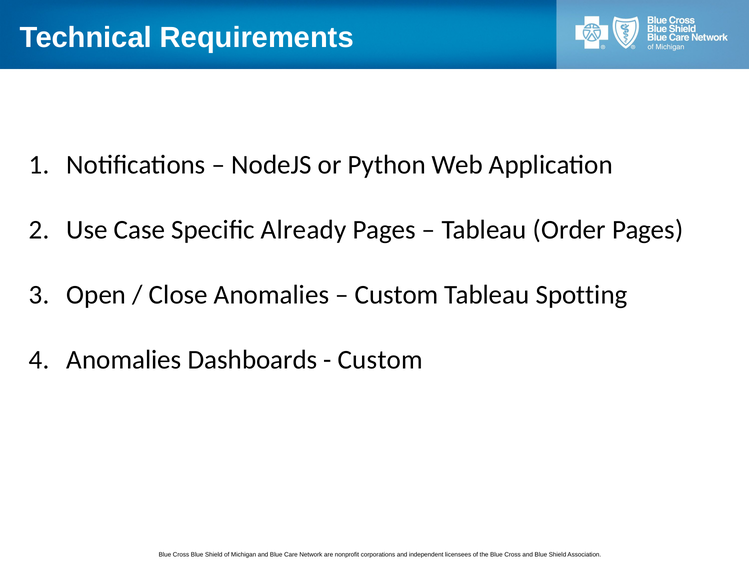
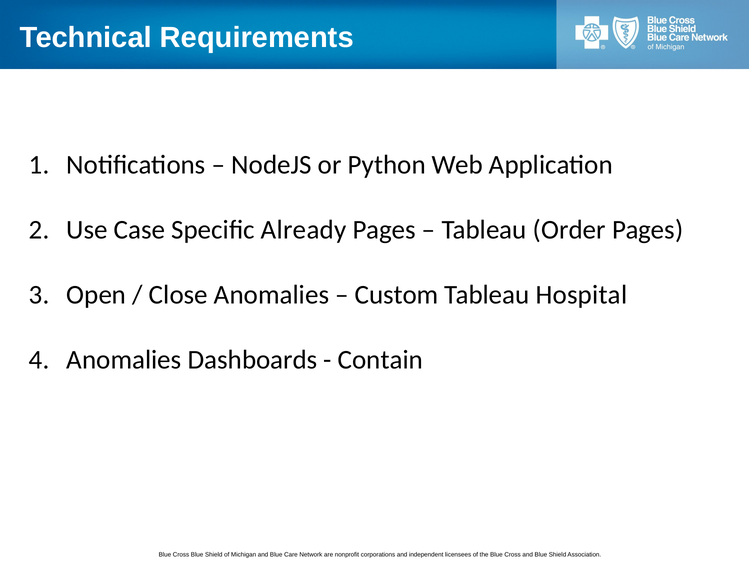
Spotting: Spotting -> Hospital (581, 295)
Custom: Custom -> Contain (380, 360)
